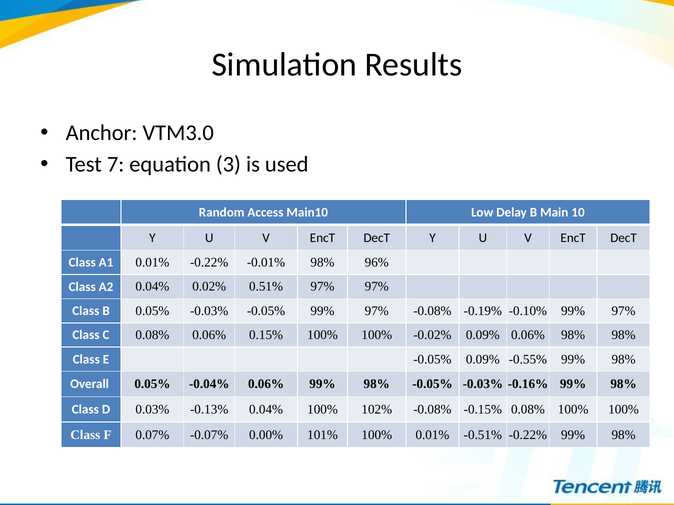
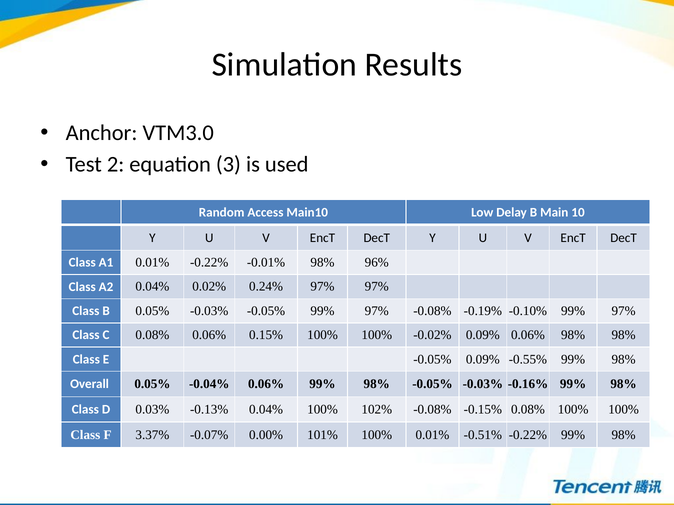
7: 7 -> 2 (116, 165)
0.51%: 0.51% -> 0.24% (266, 287)
0.07%: 0.07% -> 3.37% (152, 435)
